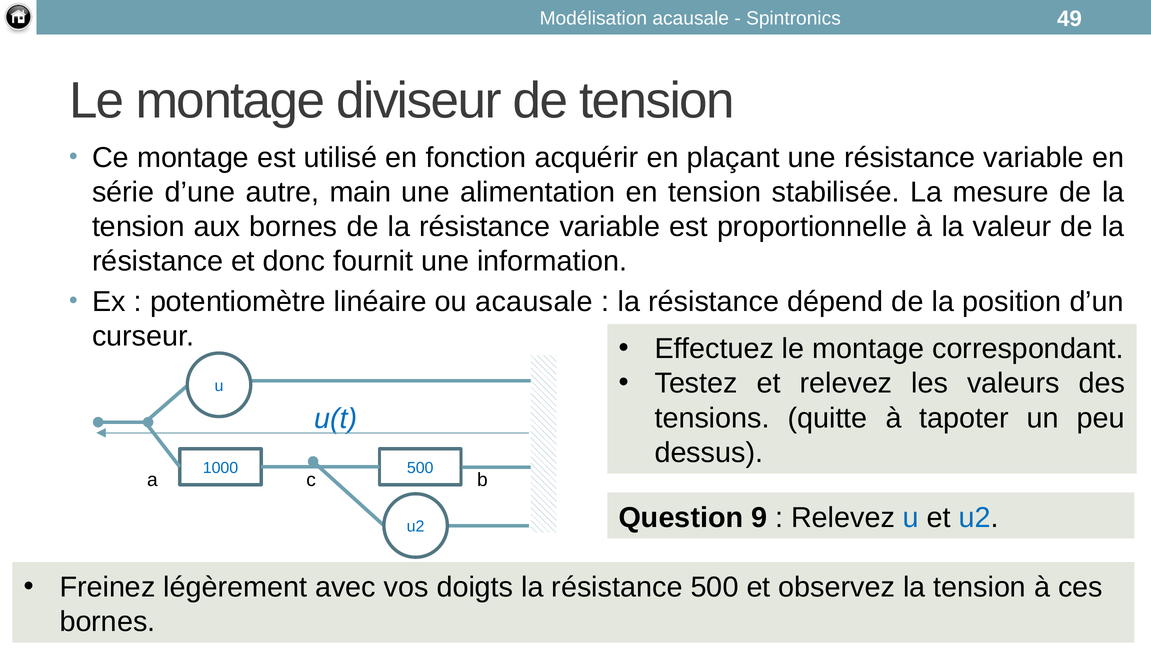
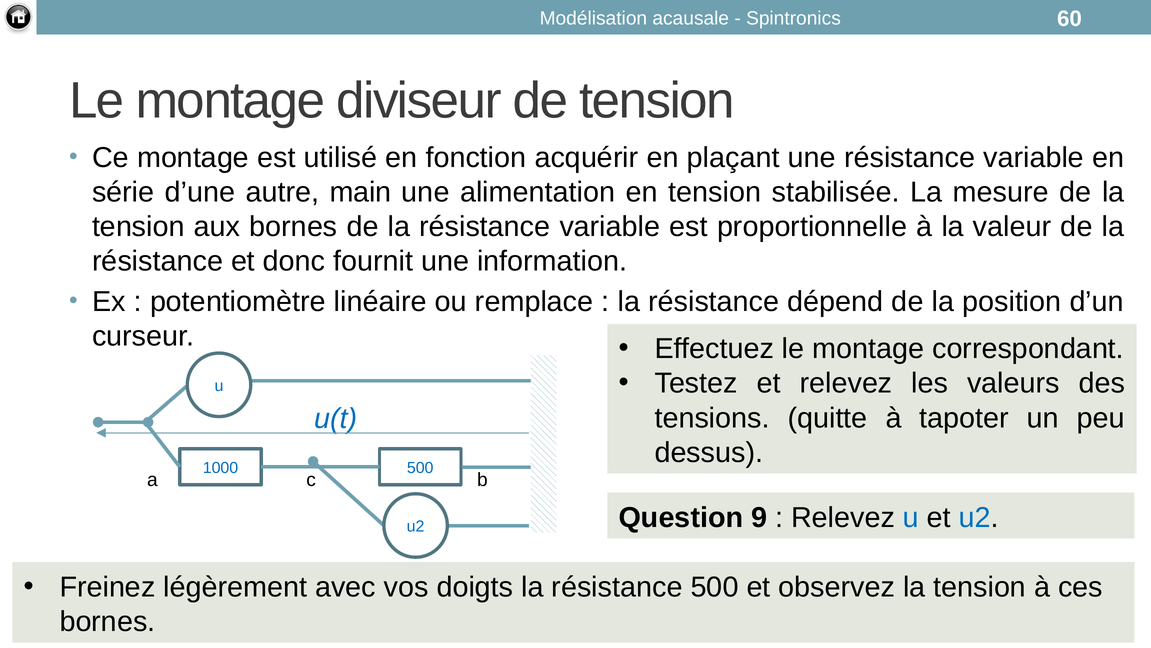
49: 49 -> 60 (1069, 19)
ou acausale: acausale -> remplace (534, 301)
